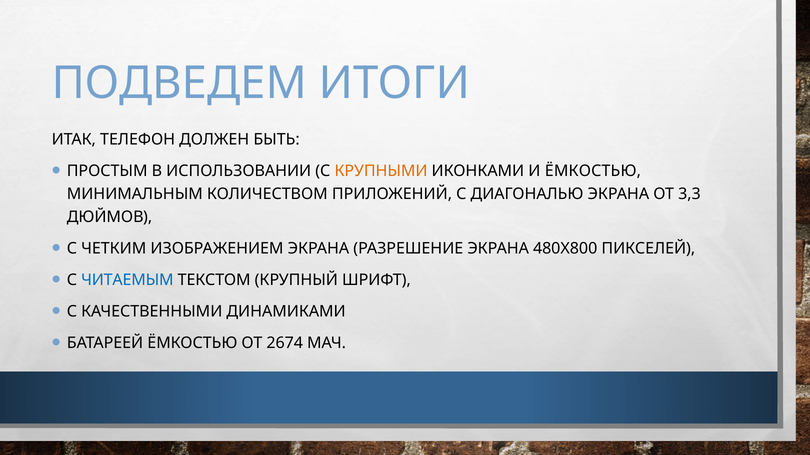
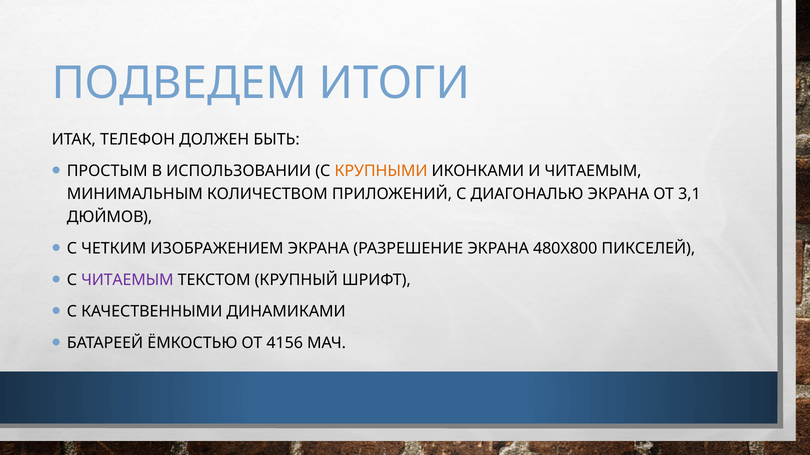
И ЁМКОСТЬЮ: ЁМКОСТЬЮ -> ЧИТАЕМЫМ (593, 171)
3,3: 3,3 -> 3,1 (689, 194)
ЧИТАЕМЫМ colour: blue -> purple (127, 280)
2674: 2674 -> 4156 (285, 343)
